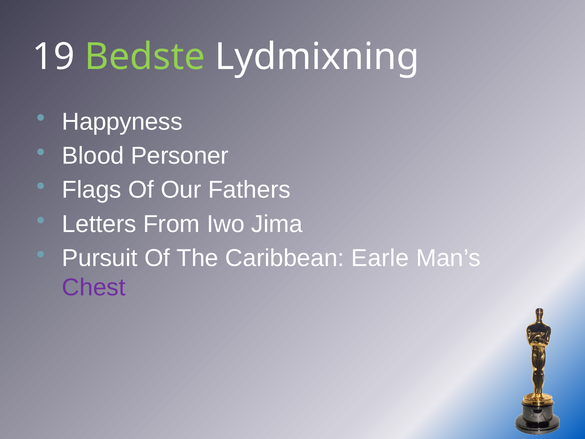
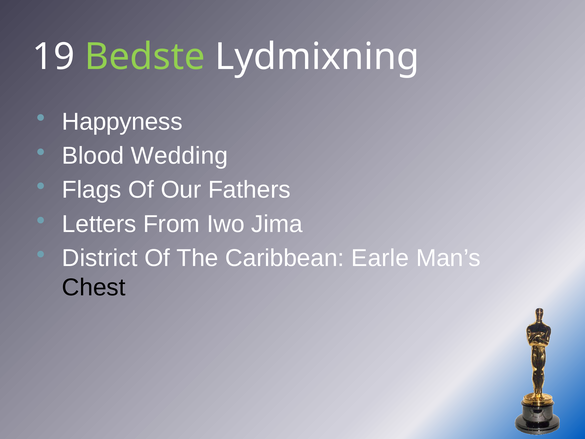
Personer: Personer -> Wedding (180, 156)
Pursuit: Pursuit -> District (100, 258)
Chest colour: purple -> black (94, 287)
